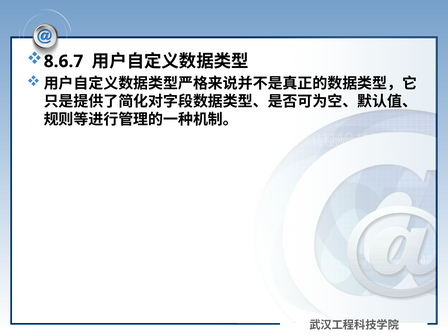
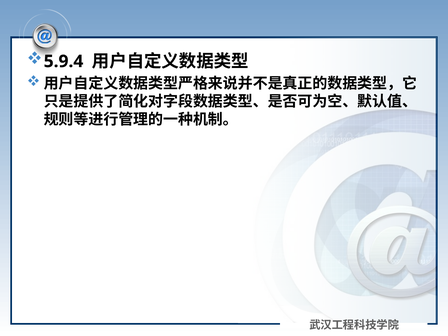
8.6.7: 8.6.7 -> 5.9.4 (63, 61)
